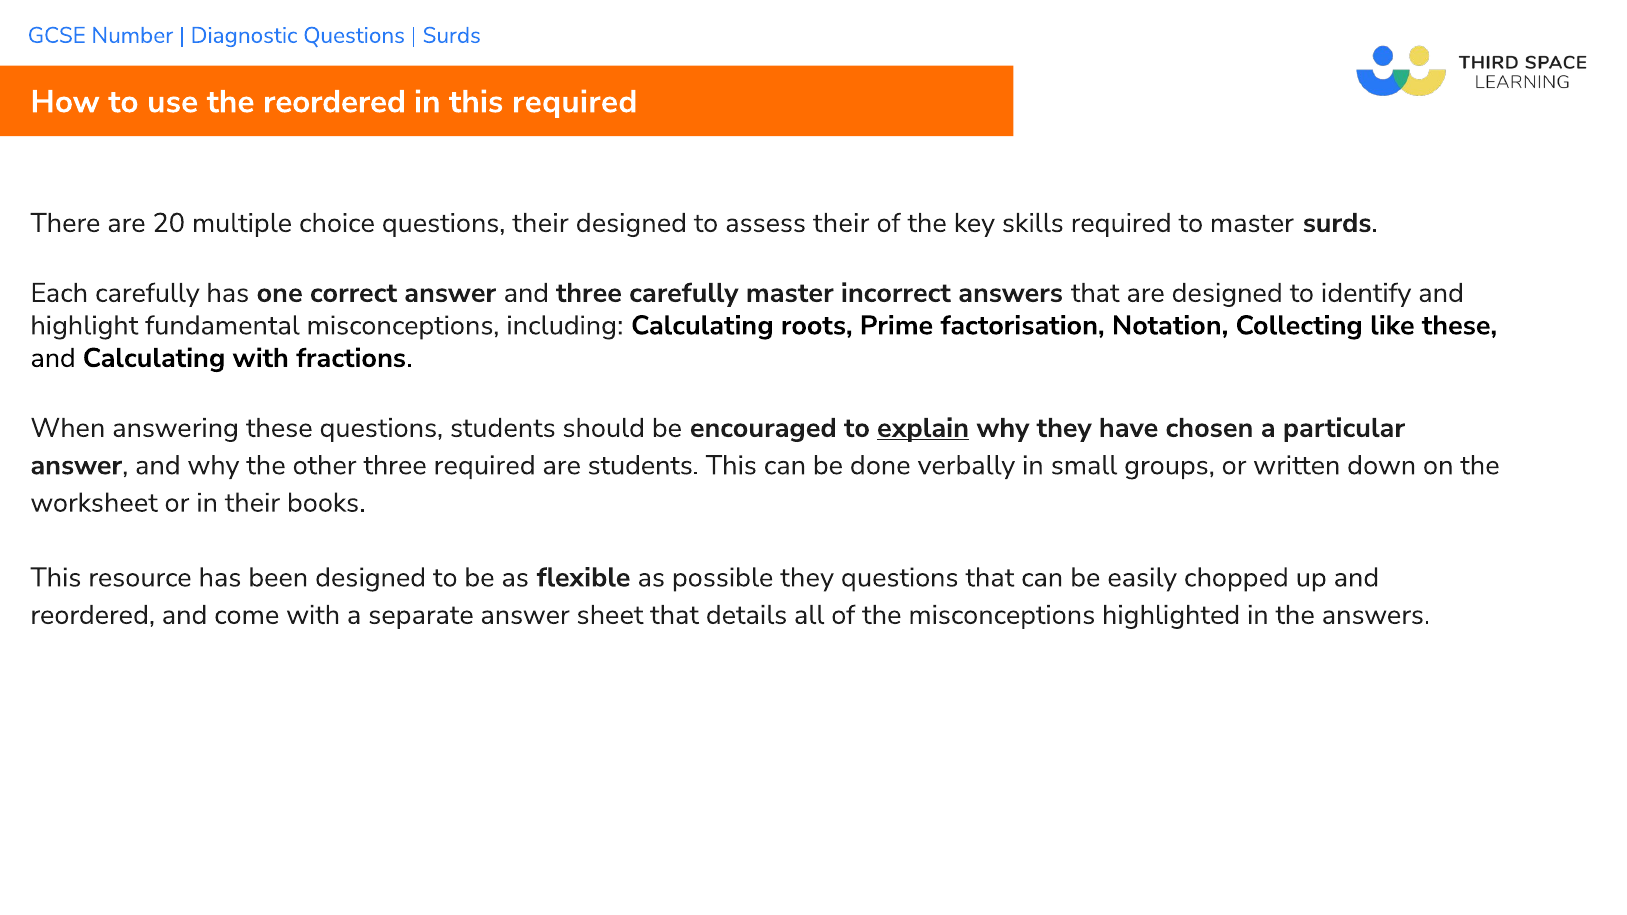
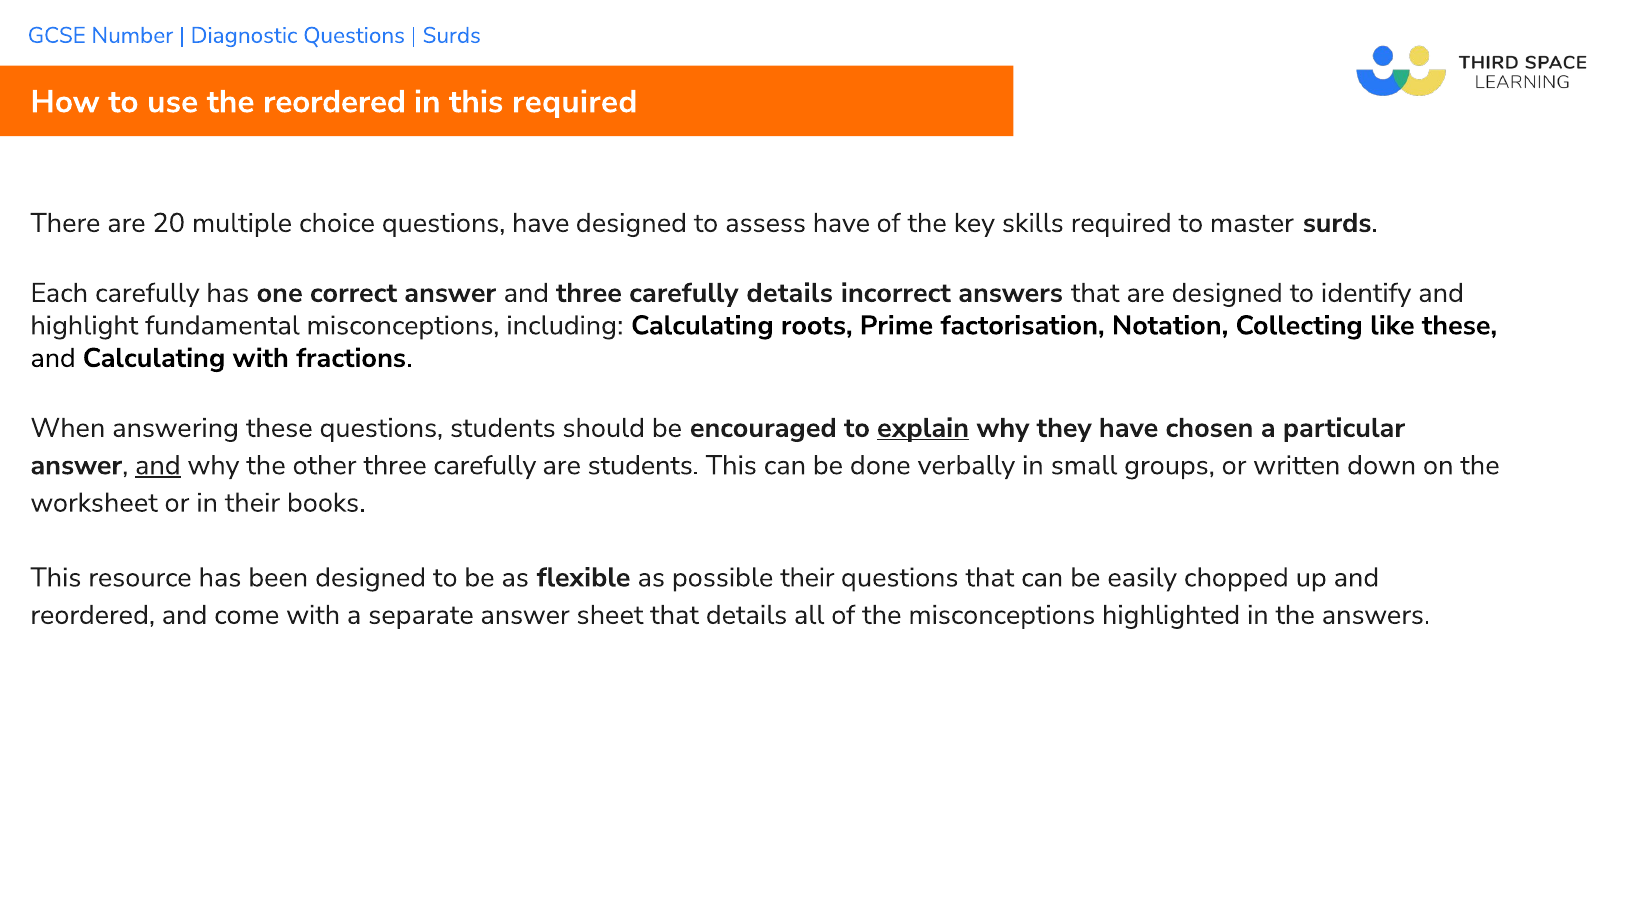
questions their: their -> have (541, 223)
assess their: their -> have (841, 223)
carefully master: master -> details (790, 293)
and underline: none -> present (158, 465)
other three required: required -> carefully (485, 465)
possible they: they -> their (807, 578)
